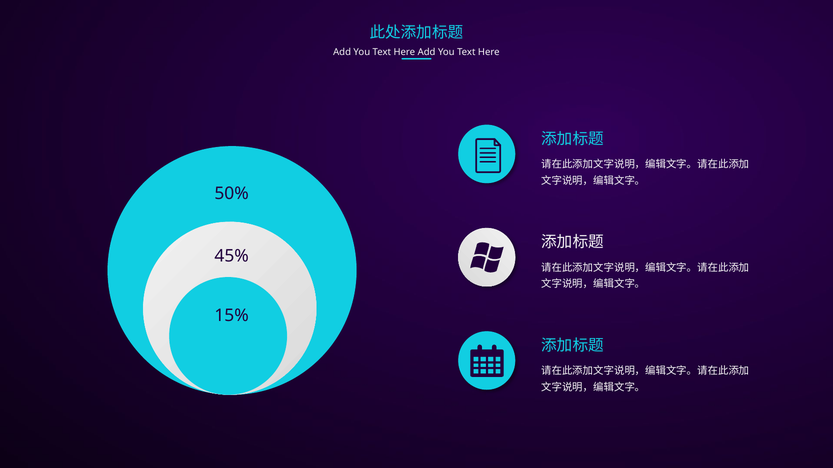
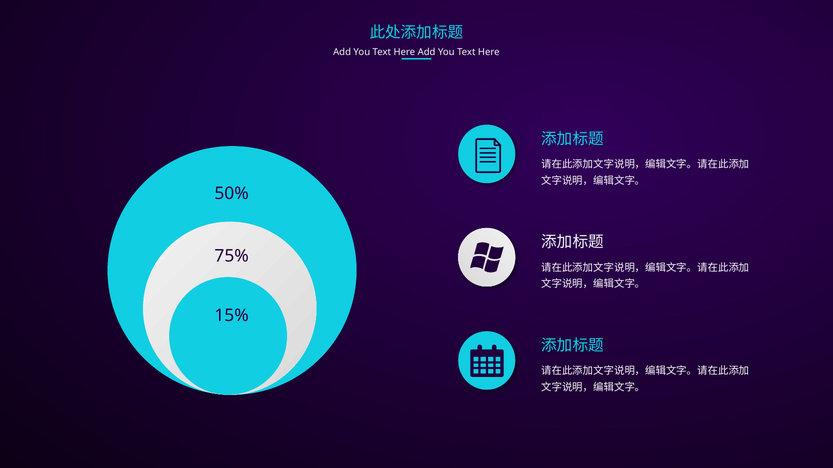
45%: 45% -> 75% (232, 256)
